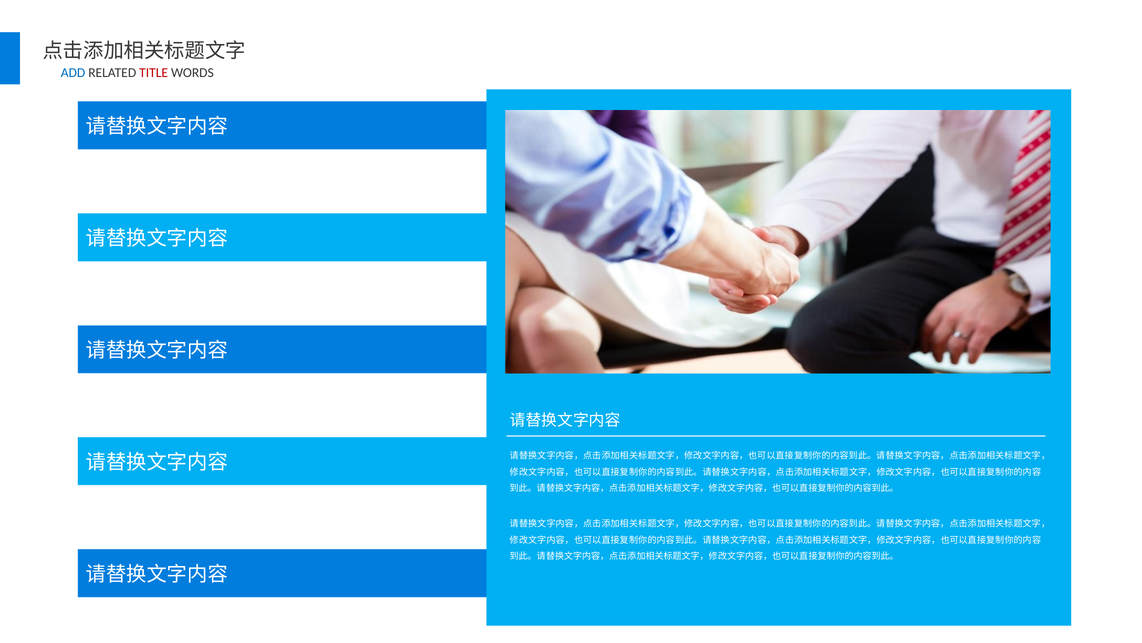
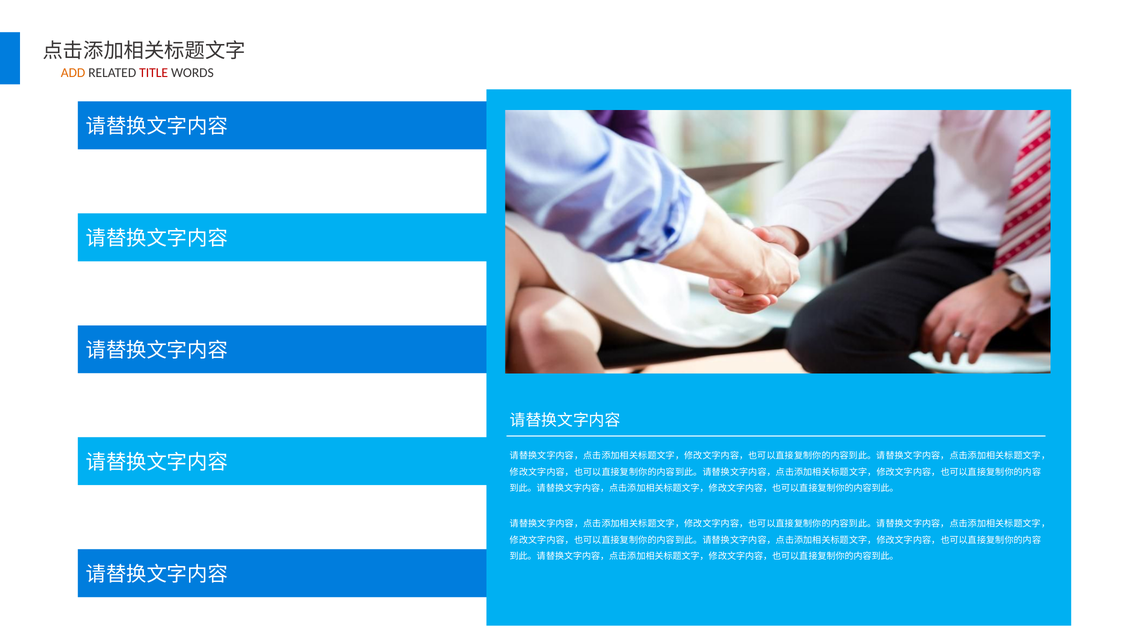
ADD colour: blue -> orange (73, 73)
